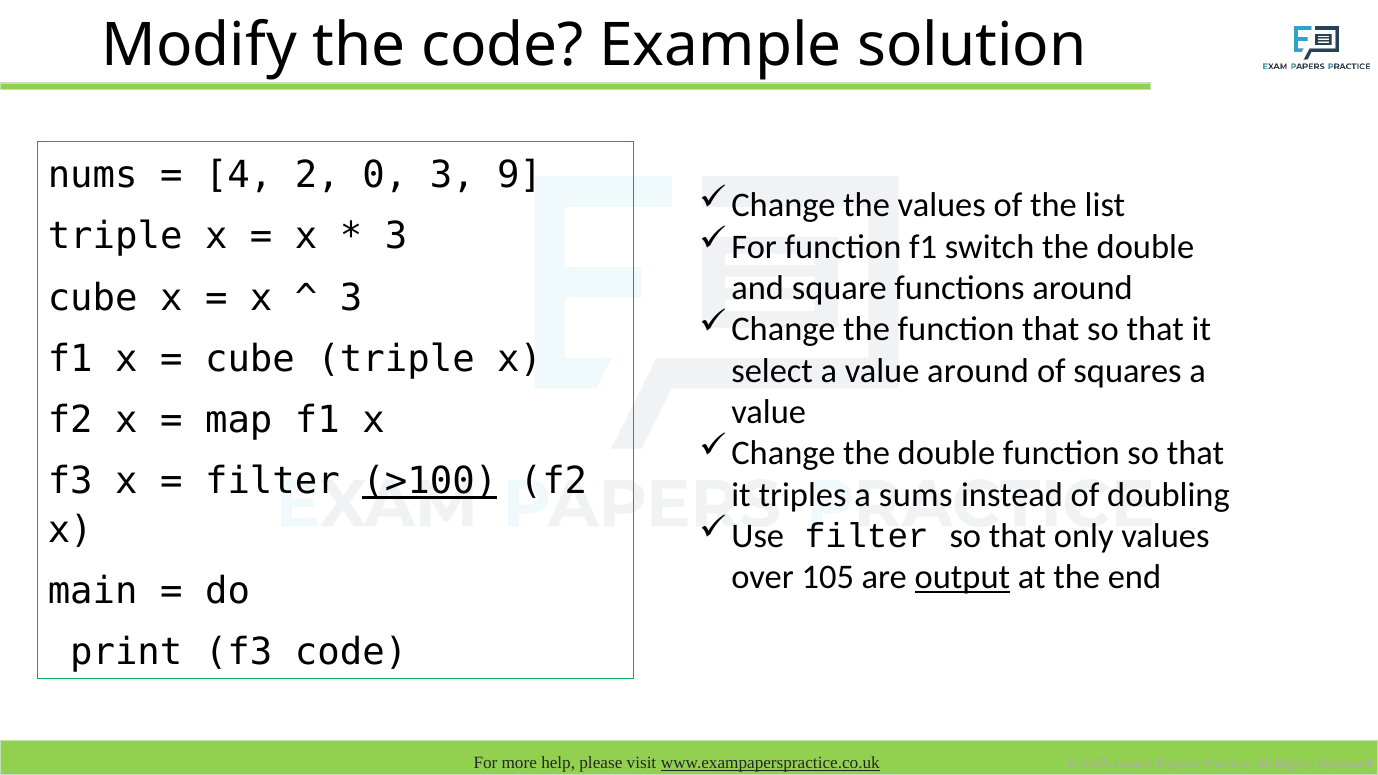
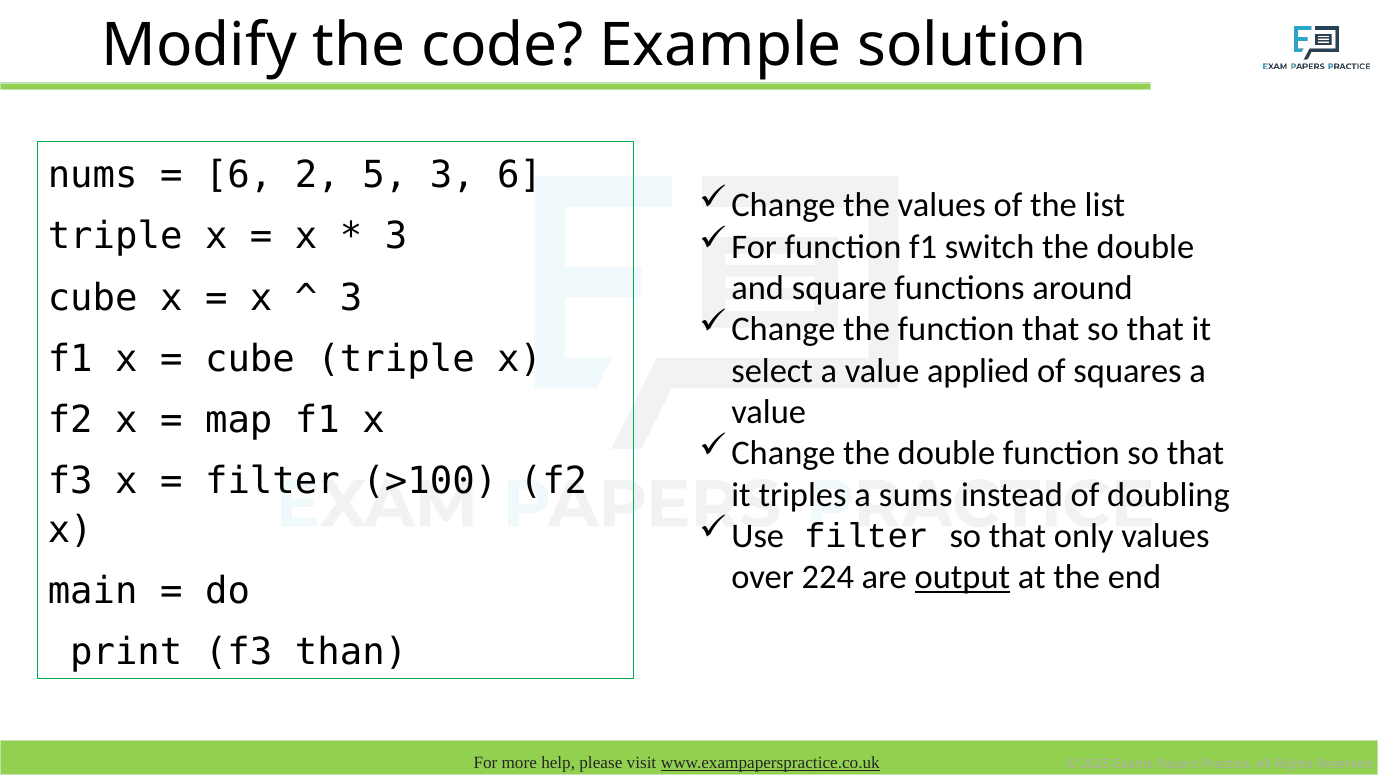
4: 4 -> 6 (239, 175)
0: 0 -> 5 (385, 175)
3 9: 9 -> 6 (520, 175)
value around: around -> applied (978, 371)
>100 underline: present -> none (430, 482)
105: 105 -> 224 (828, 577)
f3 code: code -> than (351, 652)
